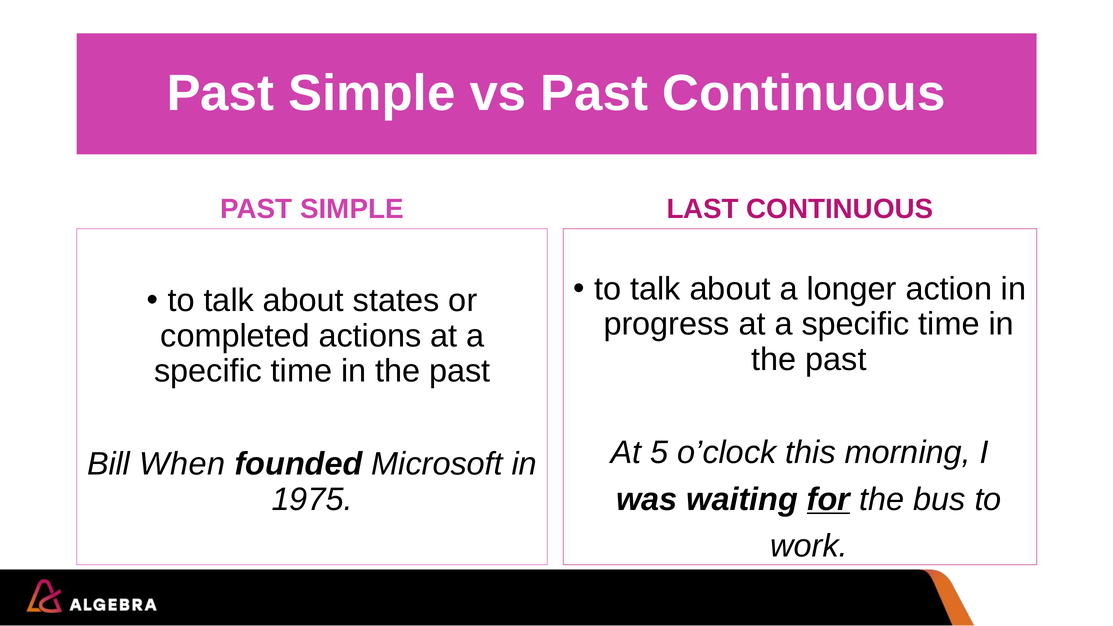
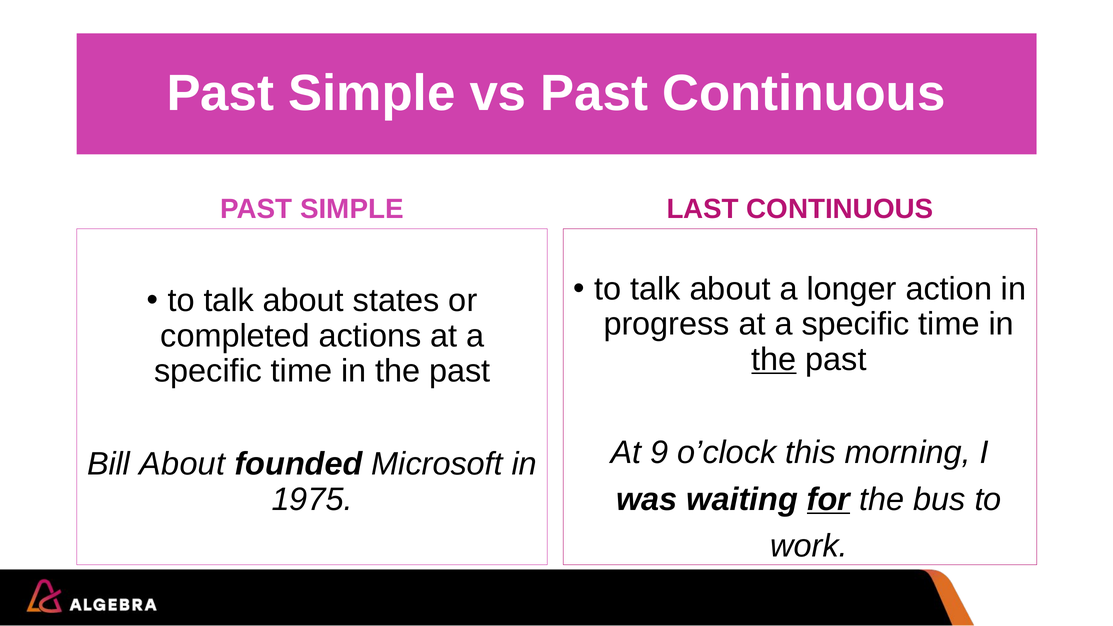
the underline: none -> present (774, 359)
5: 5 -> 9 (659, 453)
Bill When: When -> About (182, 464)
